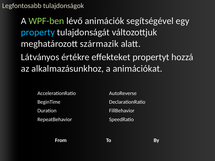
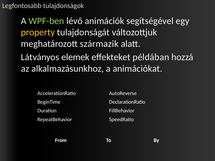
property colour: light blue -> yellow (38, 32)
értékre: értékre -> elemek (75, 57)
propertyt: propertyt -> példában (151, 57)
